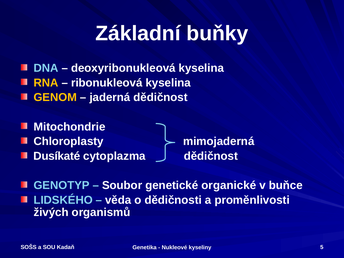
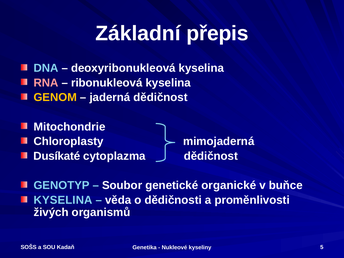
buňky: buňky -> přepis (217, 33)
RNA colour: yellow -> pink (46, 83)
LIDSKÉHO: LIDSKÉHO -> KYSELINA (63, 200)
